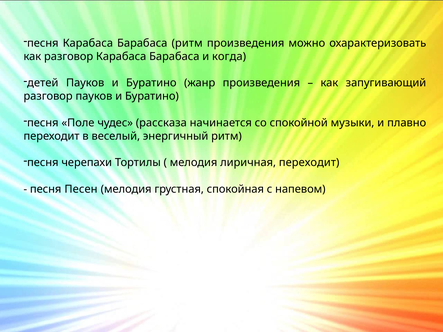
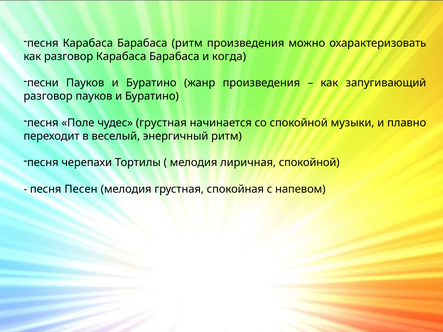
детей: детей -> песни (43, 83)
чудес рассказа: рассказа -> грустная (161, 123)
лиричная переходит: переходит -> спокойной (309, 163)
